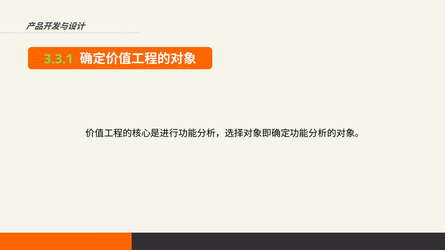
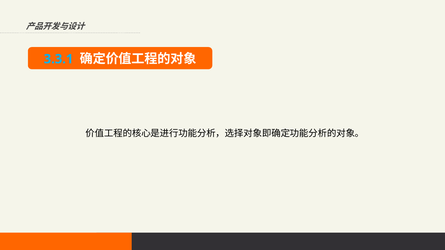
3.3.1 colour: light green -> light blue (59, 59)
